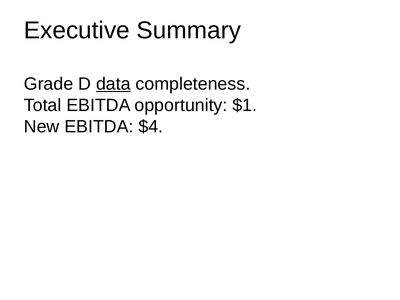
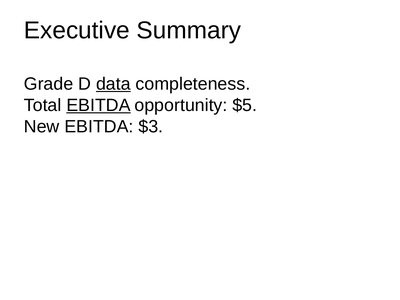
EBITDA underline: none -> present (99, 105)
$1: $1 -> $5 (245, 105)
$4: $4 -> $3 (151, 127)
